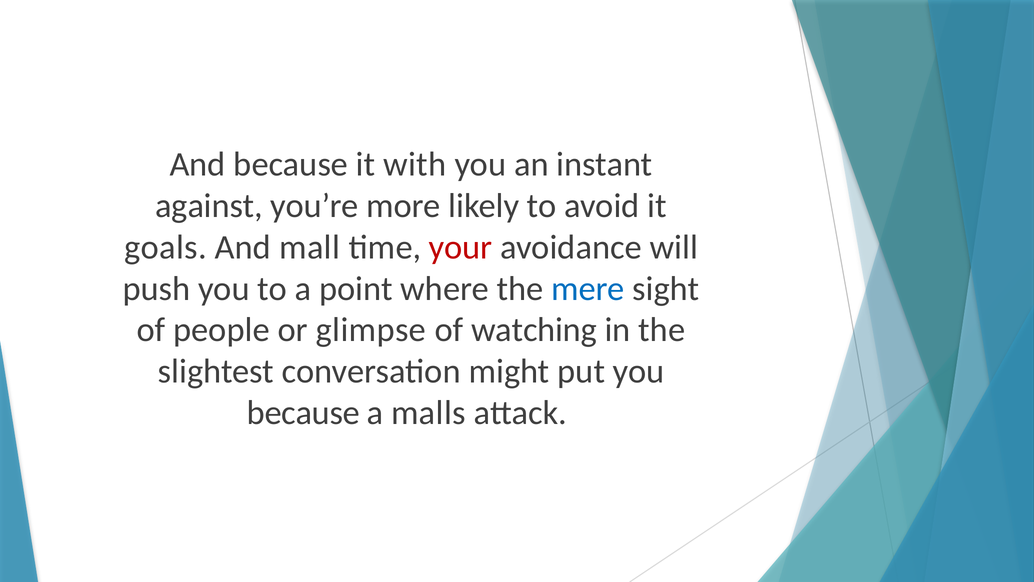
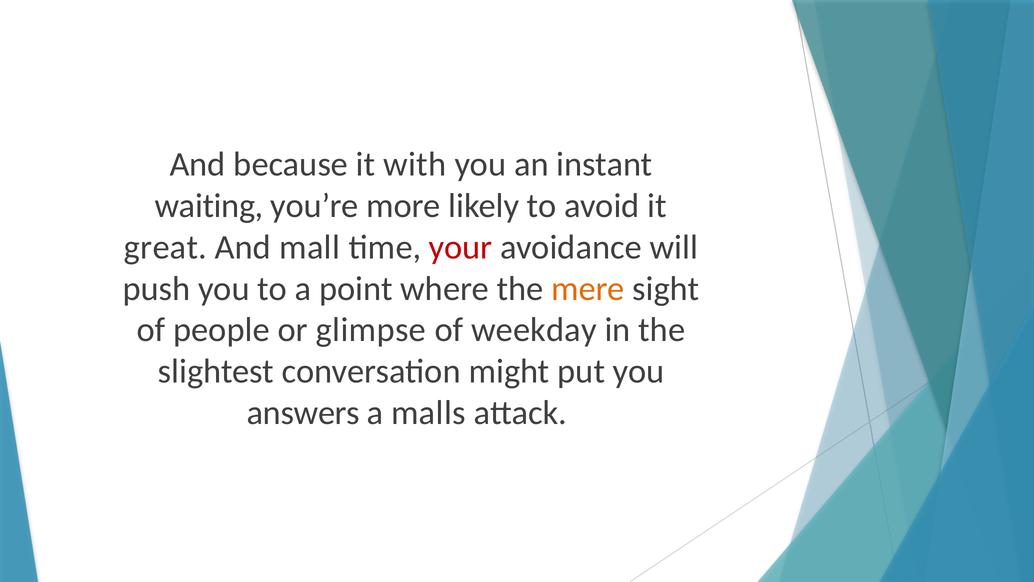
against: against -> waiting (209, 206)
goals: goals -> great (165, 247)
mere colour: blue -> orange (588, 288)
watching: watching -> weekday (534, 330)
because: because -> answers (303, 413)
